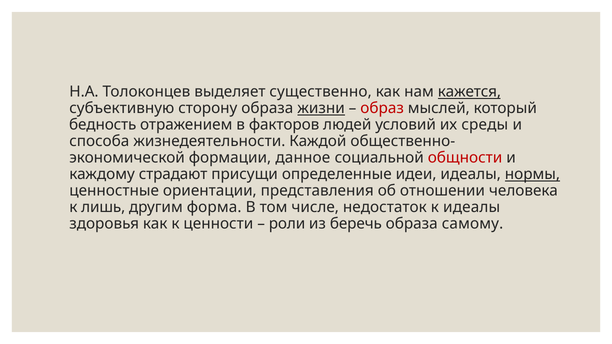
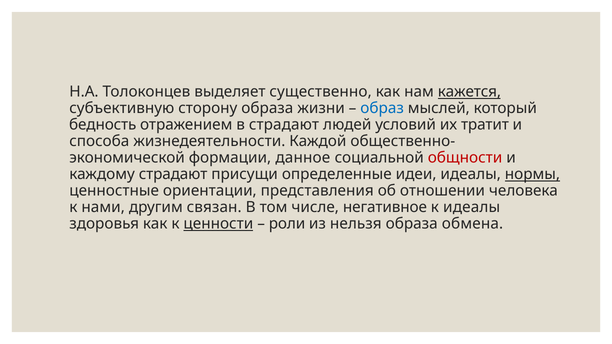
жизни underline: present -> none (321, 108)
образ colour: red -> blue (382, 108)
в факторов: факторов -> страдают (284, 125)
среды: среды -> тратит (485, 125)
лишь: лишь -> нами (103, 208)
форма: форма -> связан (214, 208)
недостаток: недостаток -> негативное (385, 208)
ценности underline: none -> present (218, 224)
беречь: беречь -> нельзя (356, 224)
самому: самому -> обмена (473, 224)
